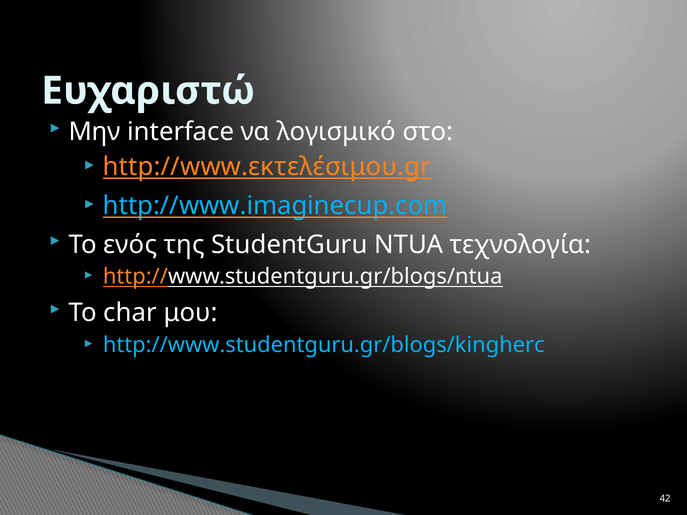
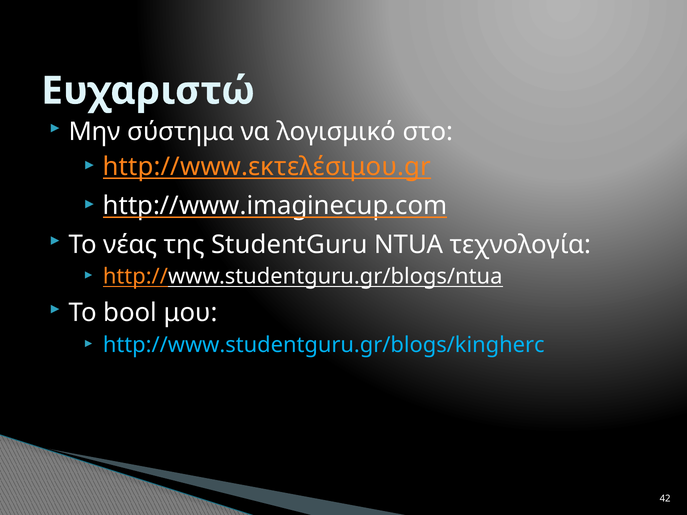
interface: interface -> σύστημα (181, 132)
http://www.imaginecup.com colour: light blue -> white (275, 206)
ενός: ενός -> νέας (130, 245)
char: char -> bool (130, 313)
